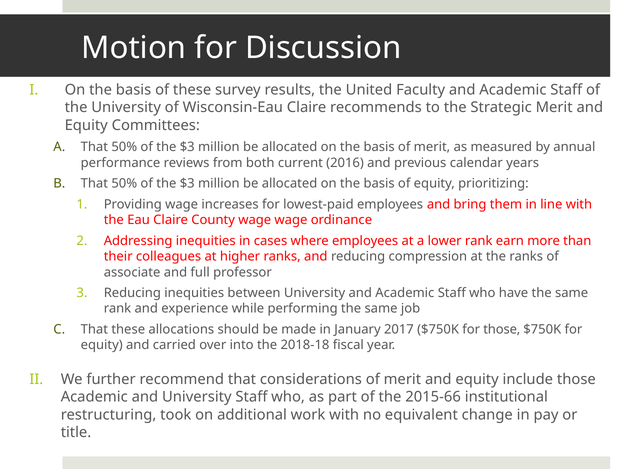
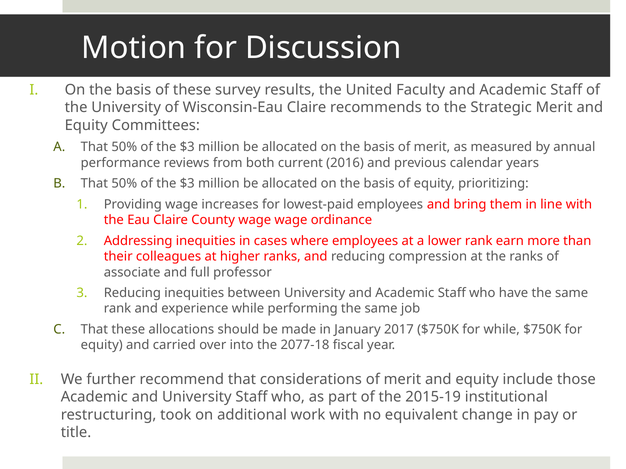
for those: those -> while (502, 330)
2018-18: 2018-18 -> 2077-18 (305, 346)
2015-66: 2015-66 -> 2015-19 (433, 398)
